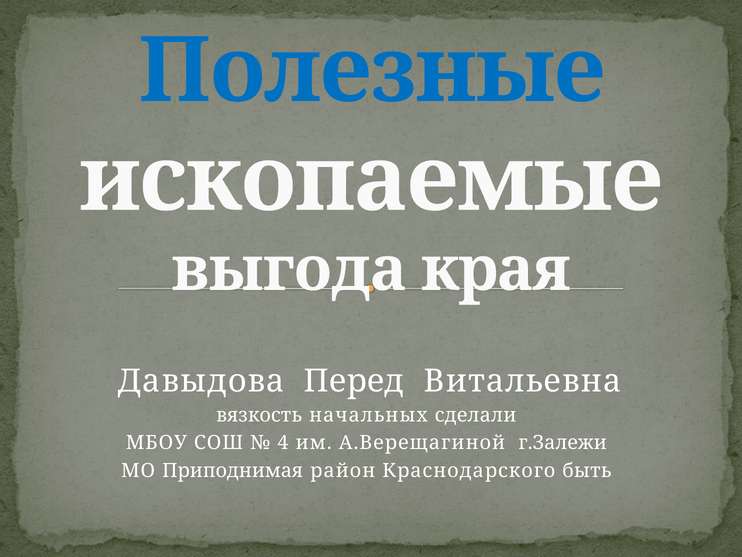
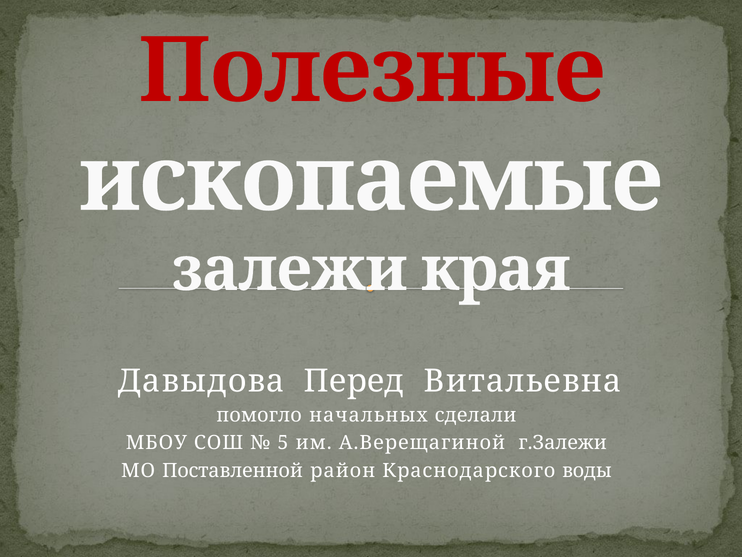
Полезные colour: blue -> red (372, 71)
выгода: выгода -> залежи (289, 269)
вязкость: вязкость -> помогло (259, 415)
4: 4 -> 5 (283, 443)
Приподнимая: Приподнимая -> Поставленной (233, 470)
быть: быть -> воды (587, 470)
